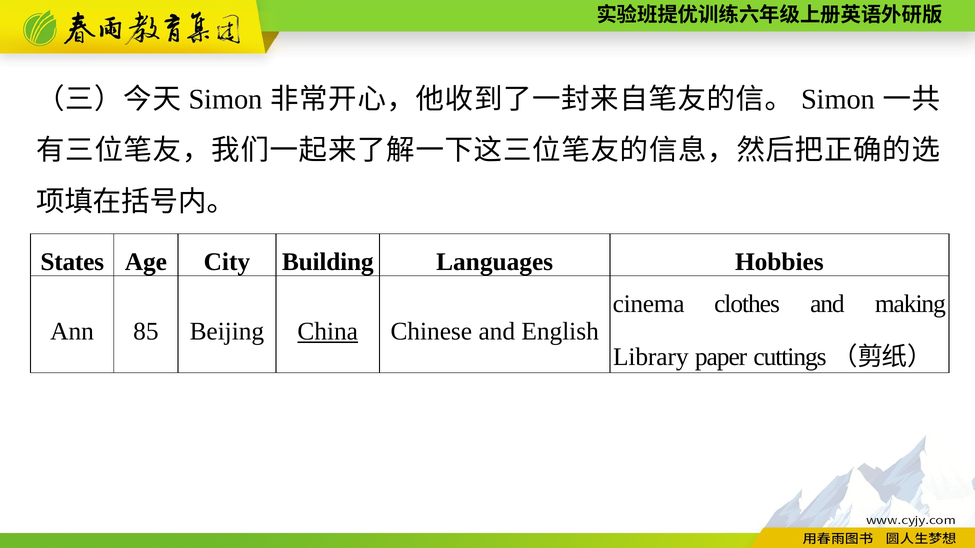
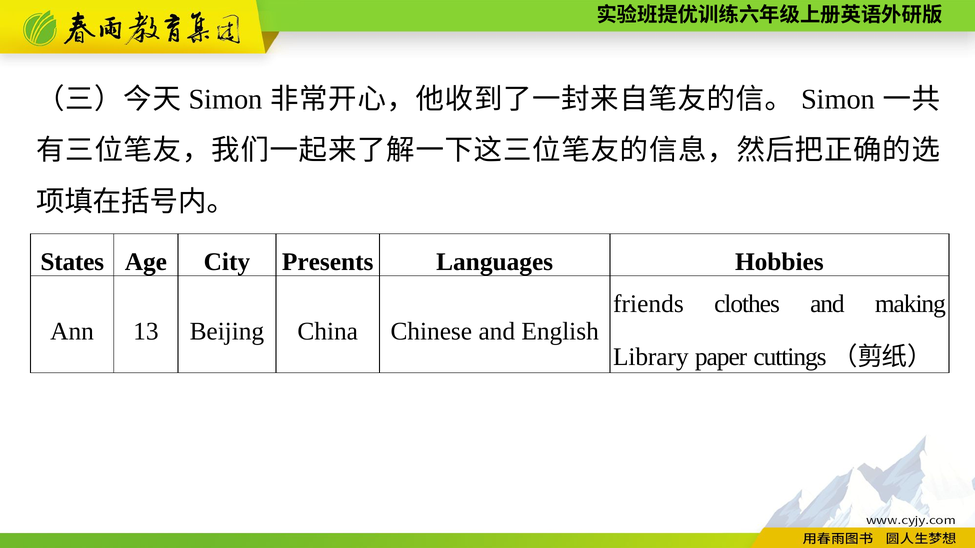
Building: Building -> Presents (328, 262)
cinema: cinema -> friends (648, 304)
85: 85 -> 13 (146, 332)
China underline: present -> none (328, 332)
